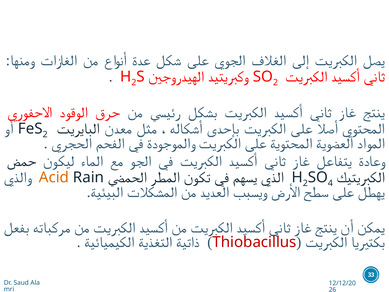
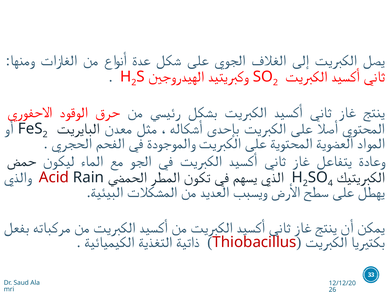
Acid colour: orange -> red (54, 177)
